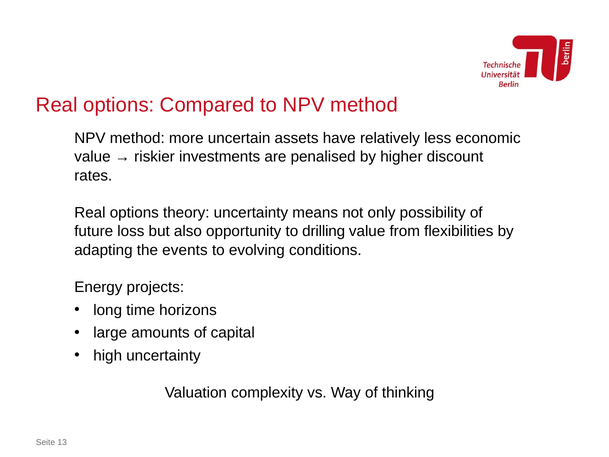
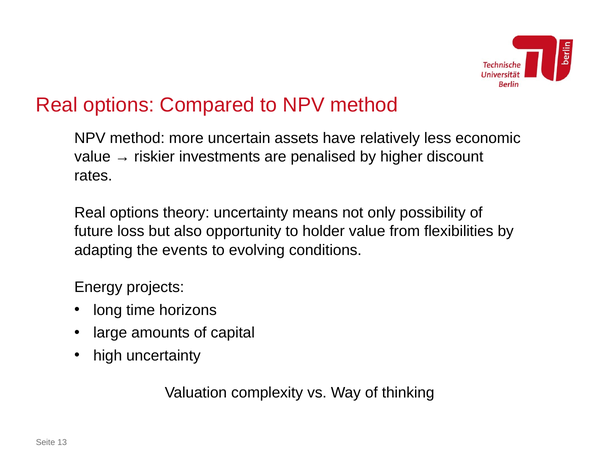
drilling: drilling -> holder (324, 231)
